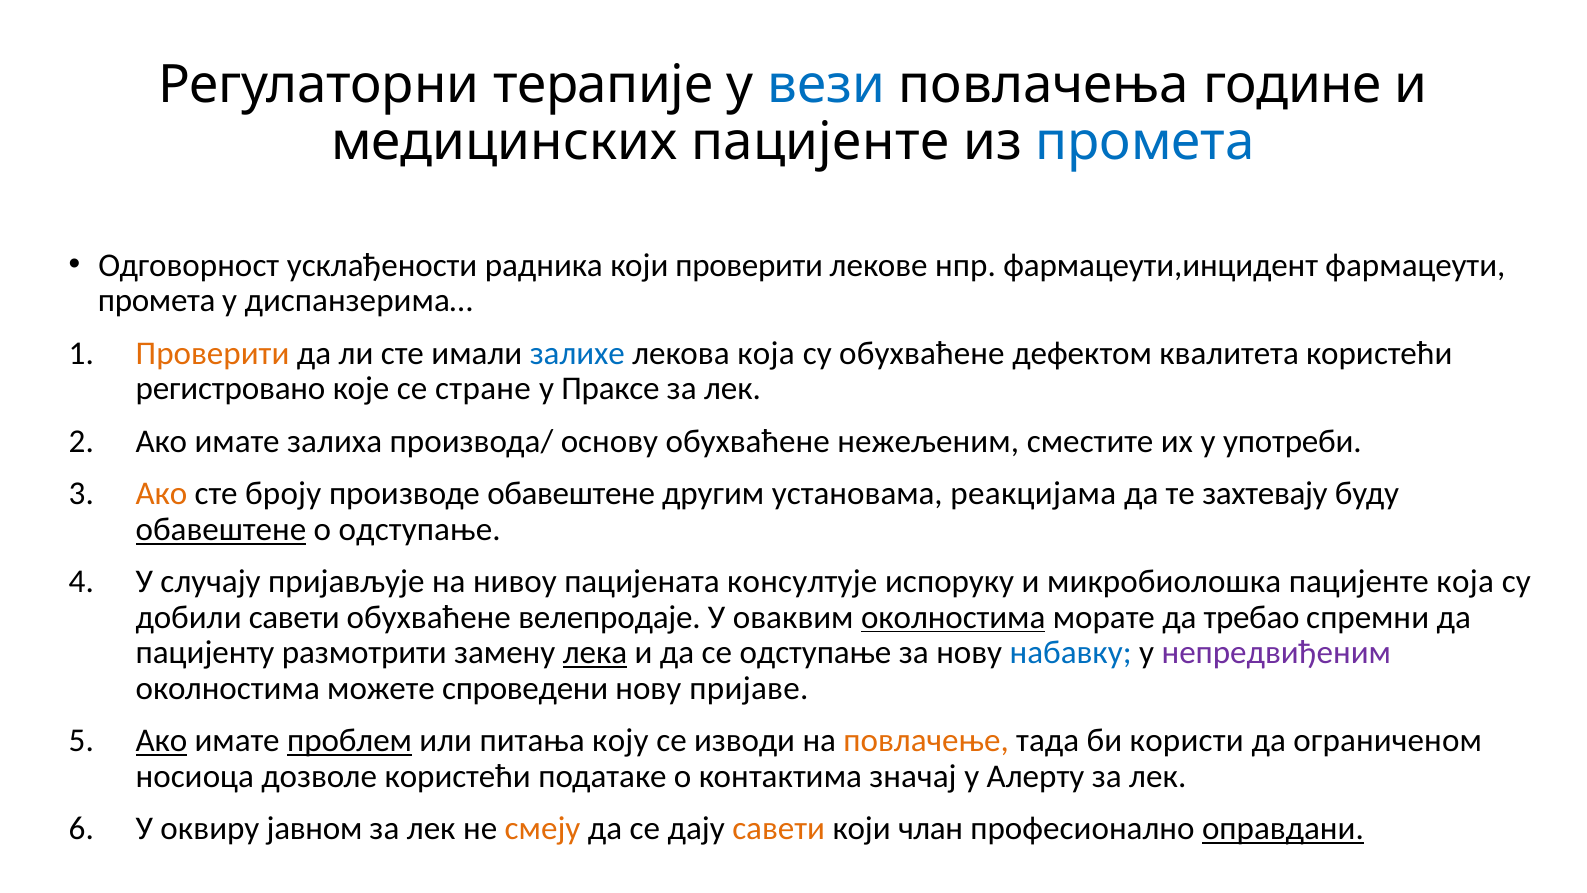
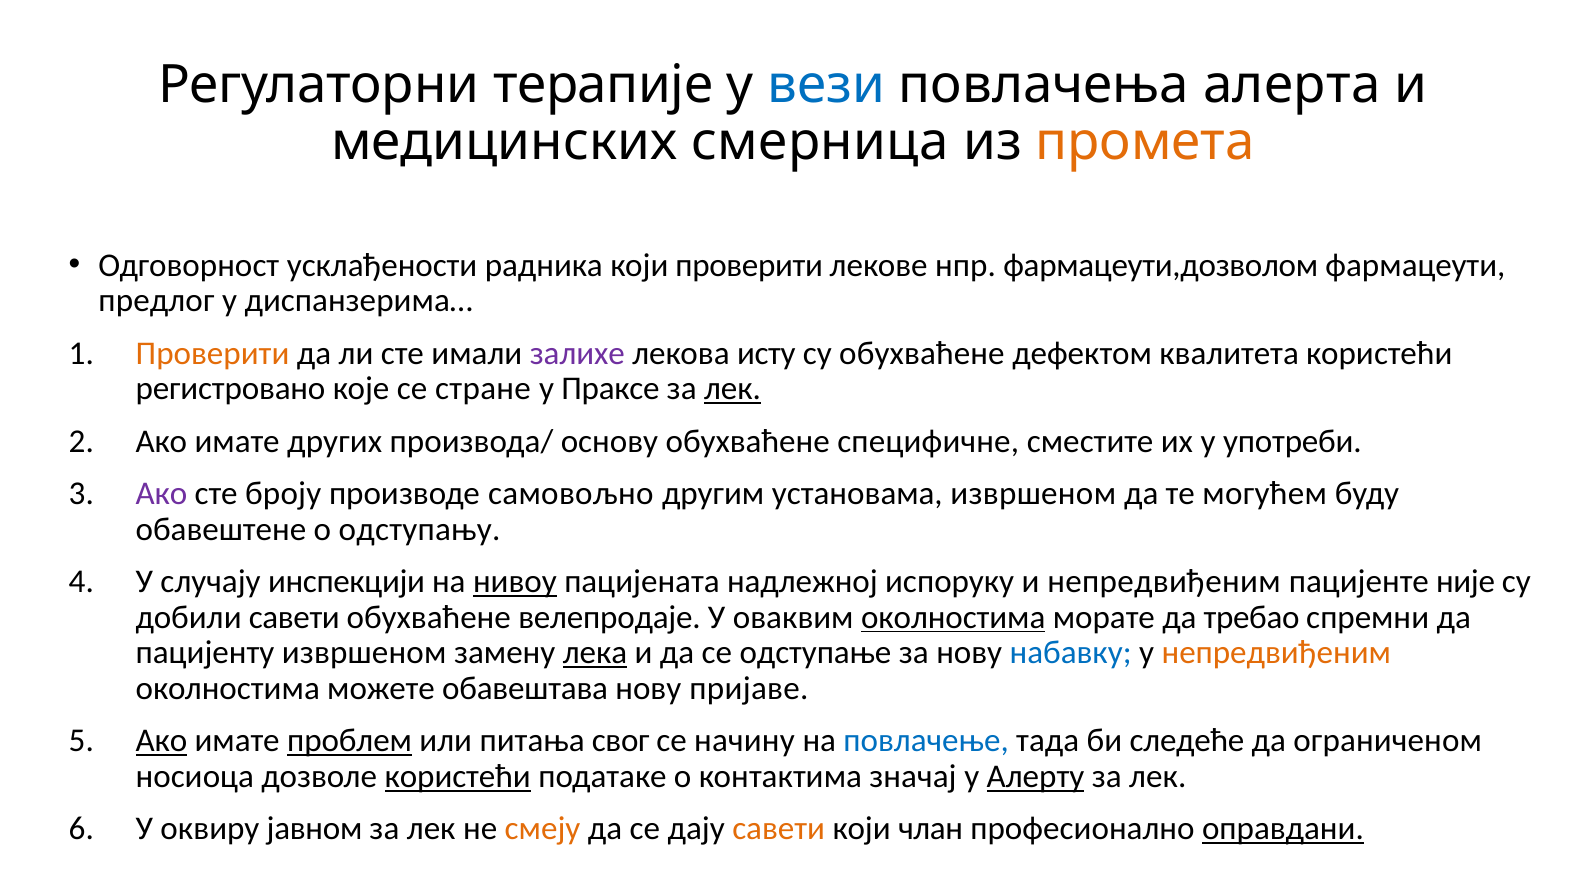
године: године -> алерта (1292, 85)
медицинских пацијенте: пацијенте -> смерница (820, 142)
промета colour: blue -> orange (1145, 142)
фармацеути,инцидент: фармацеути,инцидент -> фармацеути,дозволом (1161, 265)
промета: промета -> предлог (156, 301)
залихе colour: blue -> purple (577, 353)
лекова која: која -> исту (766, 353)
лек underline: none -> present (733, 389)
залиха: залиха -> других (335, 441)
нежељеним: нежељеним -> специфичне (928, 441)
Ако colour: orange -> purple (161, 493)
производе обавештене: обавештене -> самовољно (571, 493)
установама реакцијама: реакцијама -> извршеном (1033, 493)
захтевају: захтевају -> могућем (1265, 493)
обавештене underline: present -> none (221, 529)
о одступање: одступање -> одступању (420, 529)
пријављује: пријављује -> инспекцији (347, 581)
нивоу underline: none -> present (515, 581)
консултује: консултује -> надлежној (802, 581)
и микробиолошка: микробиолошка -> непредвиђеним (1164, 581)
пацијенте која: која -> није (1466, 581)
пацијенту размотрити: размотрити -> извршеном (364, 653)
непредвиђеним colour: purple -> orange (1276, 653)
спроведени: спроведени -> обавештава (525, 688)
коју: коју -> свог (621, 741)
изводи: изводи -> начину (744, 741)
повлачење colour: orange -> blue (926, 741)
користи: користи -> следеће (1187, 741)
користећи underline: none -> present (458, 776)
Алерту underline: none -> present (1036, 776)
